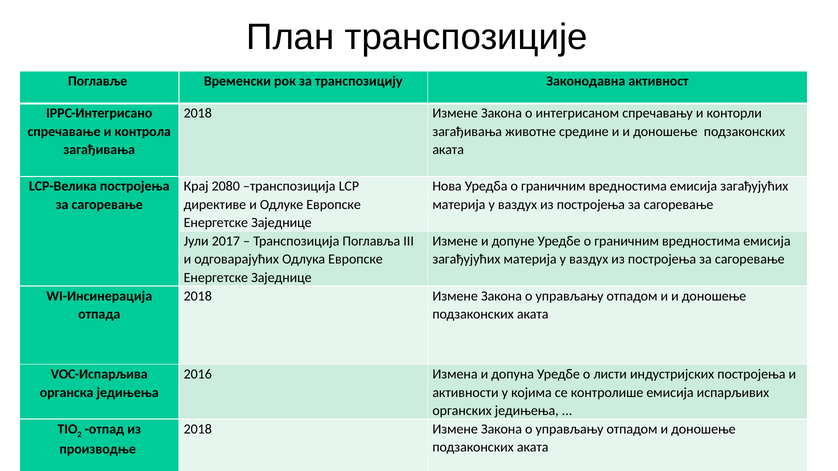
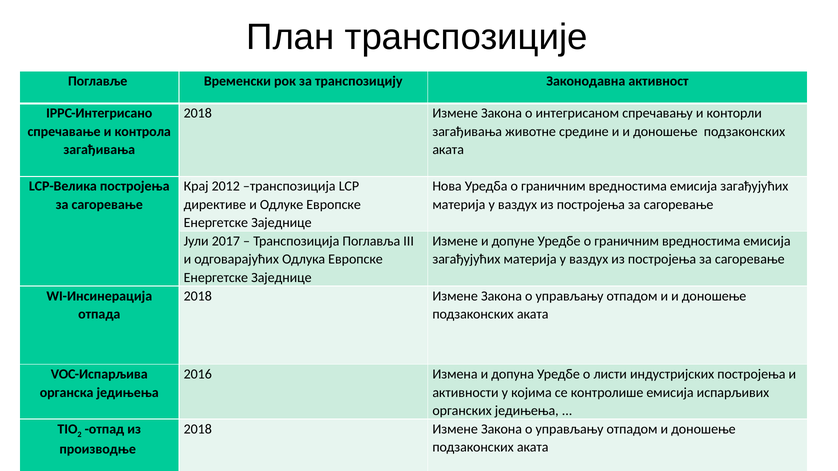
2080: 2080 -> 2012 (226, 187)
